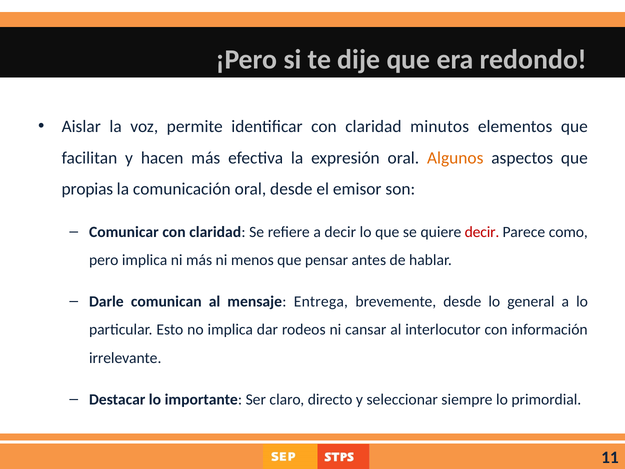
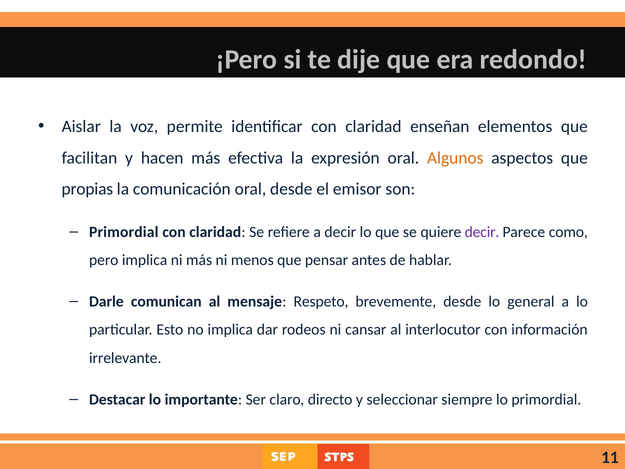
minutos: minutos -> enseñan (440, 127)
Comunicar: Comunicar -> Primordial (124, 232)
decir colour: red -> purple (482, 232)
Entrega: Entrega -> Respeto (321, 302)
